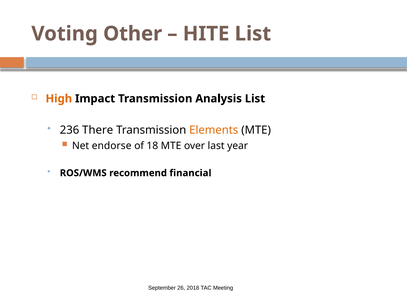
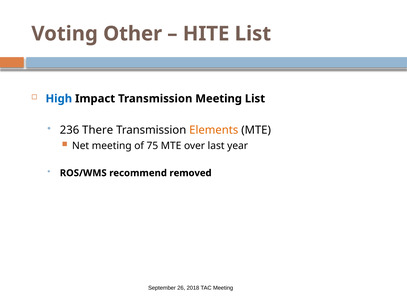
High colour: orange -> blue (59, 98)
Transmission Analysis: Analysis -> Meeting (219, 98)
Net endorse: endorse -> meeting (112, 145)
18: 18 -> 75 (152, 145)
financial: financial -> removed (190, 173)
